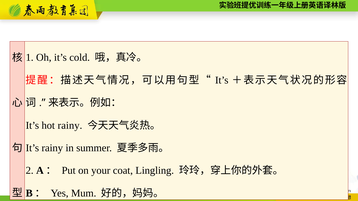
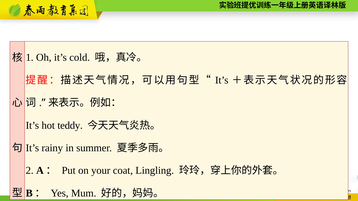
hot rainy: rainy -> teddy (70, 126)
